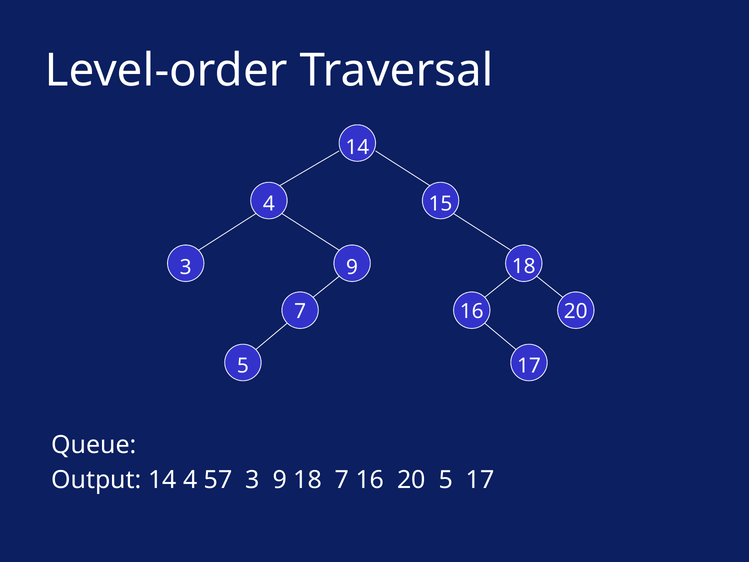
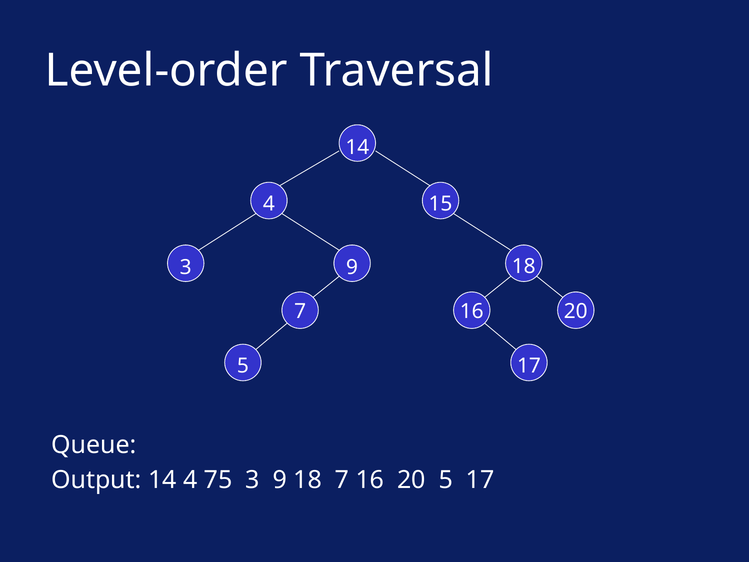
57: 57 -> 75 (218, 480)
